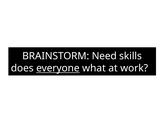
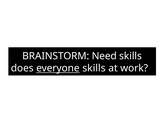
everyone what: what -> skills (94, 68)
